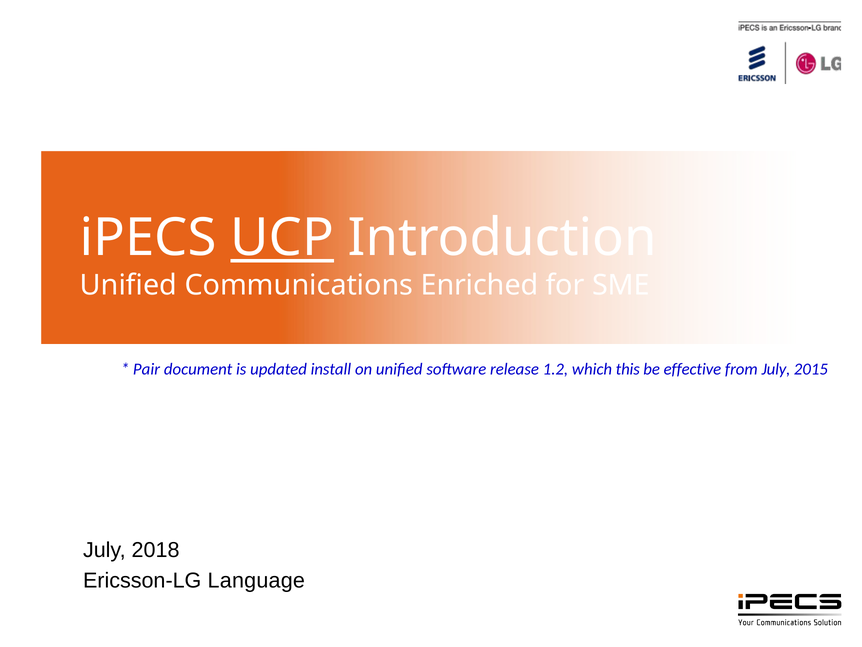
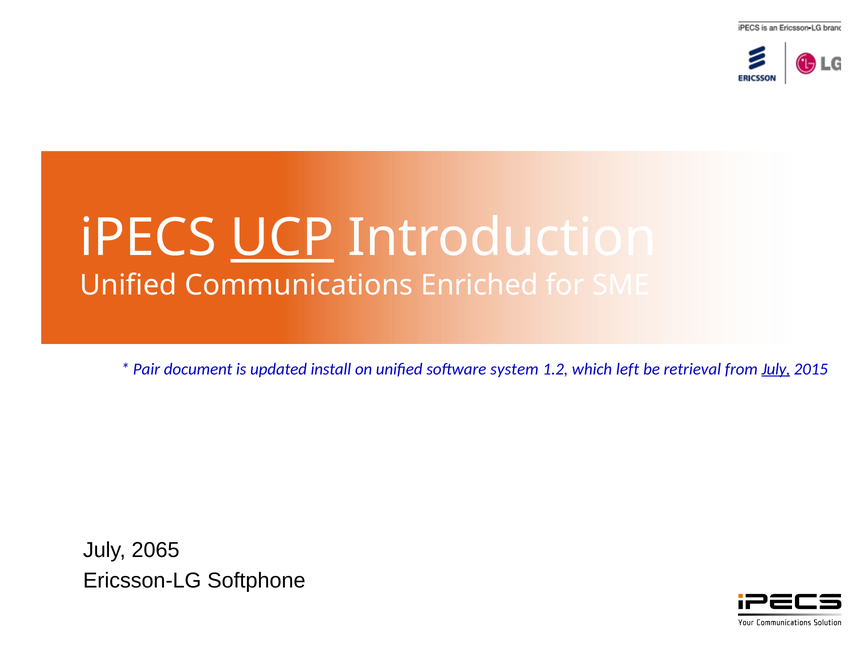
release: release -> system (514, 369)
this: this -> left (628, 369)
effective: effective -> retrieval (692, 369)
July underline: none -> present (776, 369)
2018: 2018 -> 2065 (156, 550)
Language: Language -> Softphone (256, 580)
